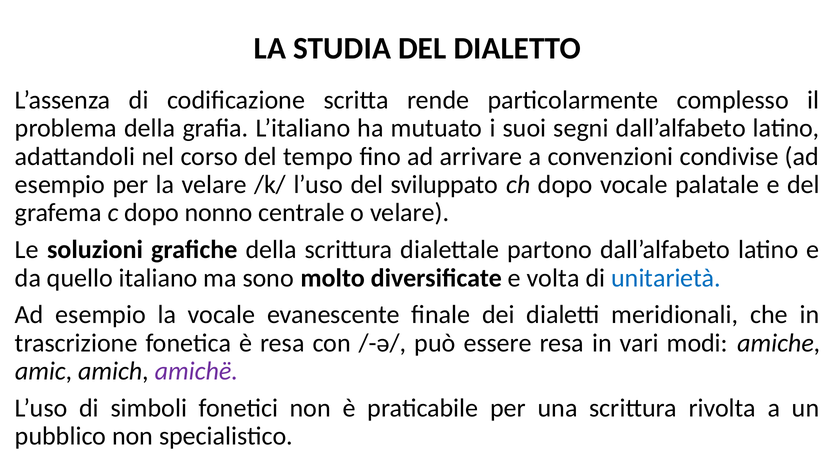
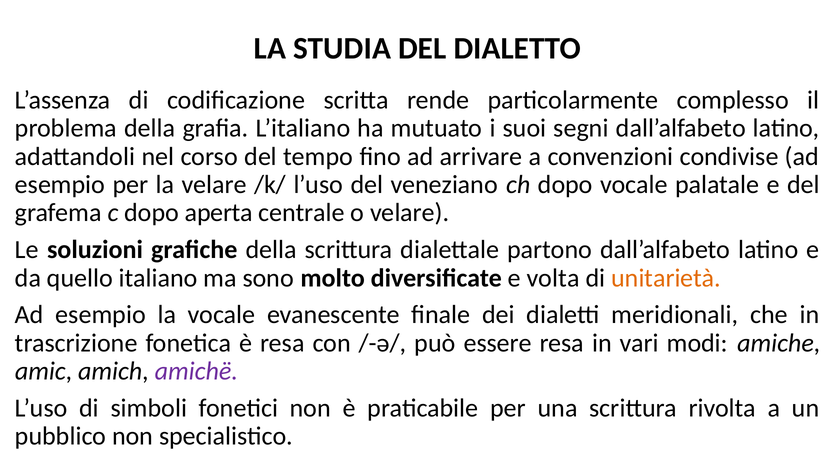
sviluppato: sviluppato -> veneziano (444, 184)
nonno: nonno -> aperta (219, 213)
unitarietà colour: blue -> orange (666, 278)
